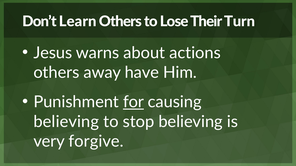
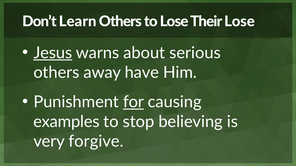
Their Turn: Turn -> Lose (240, 22)
Jesus underline: none -> present (53, 53)
actions: actions -> serious (195, 53)
believing: believing -> examples (66, 122)
